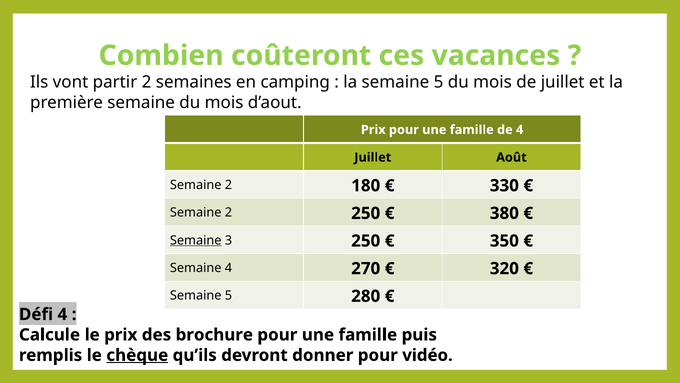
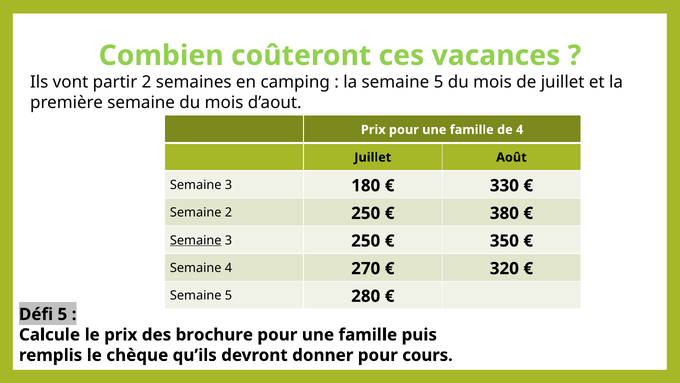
2: 2 -> 3 (228, 185)
Défi 4: 4 -> 5 (62, 314)
chèque underline: present -> none (137, 355)
vidéo: vidéo -> cours (428, 355)
